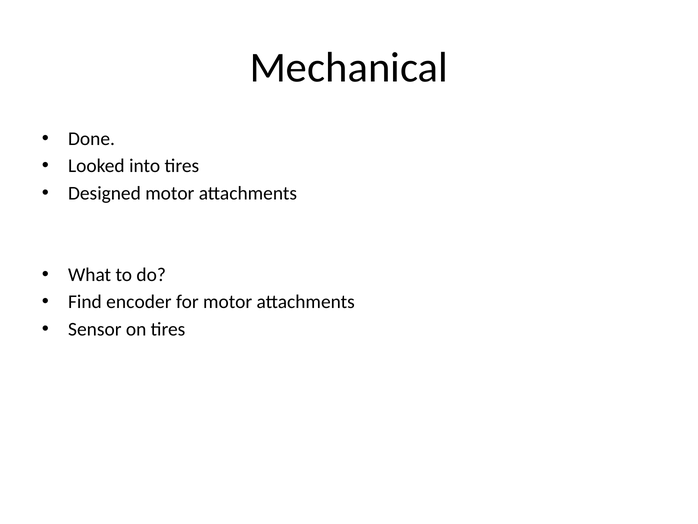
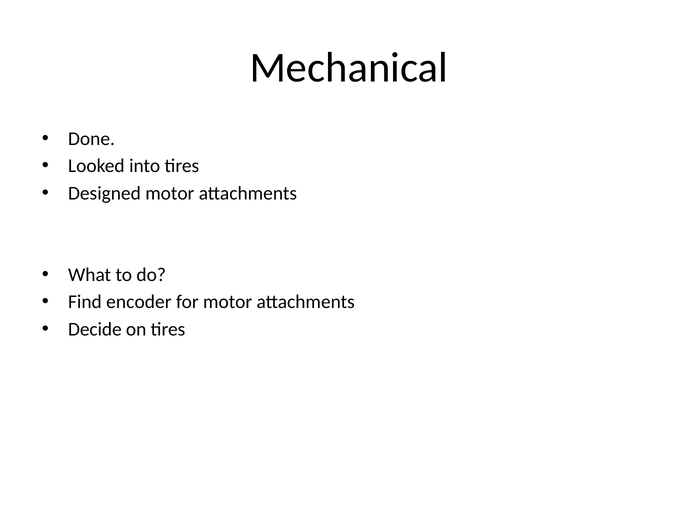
Sensor: Sensor -> Decide (95, 329)
